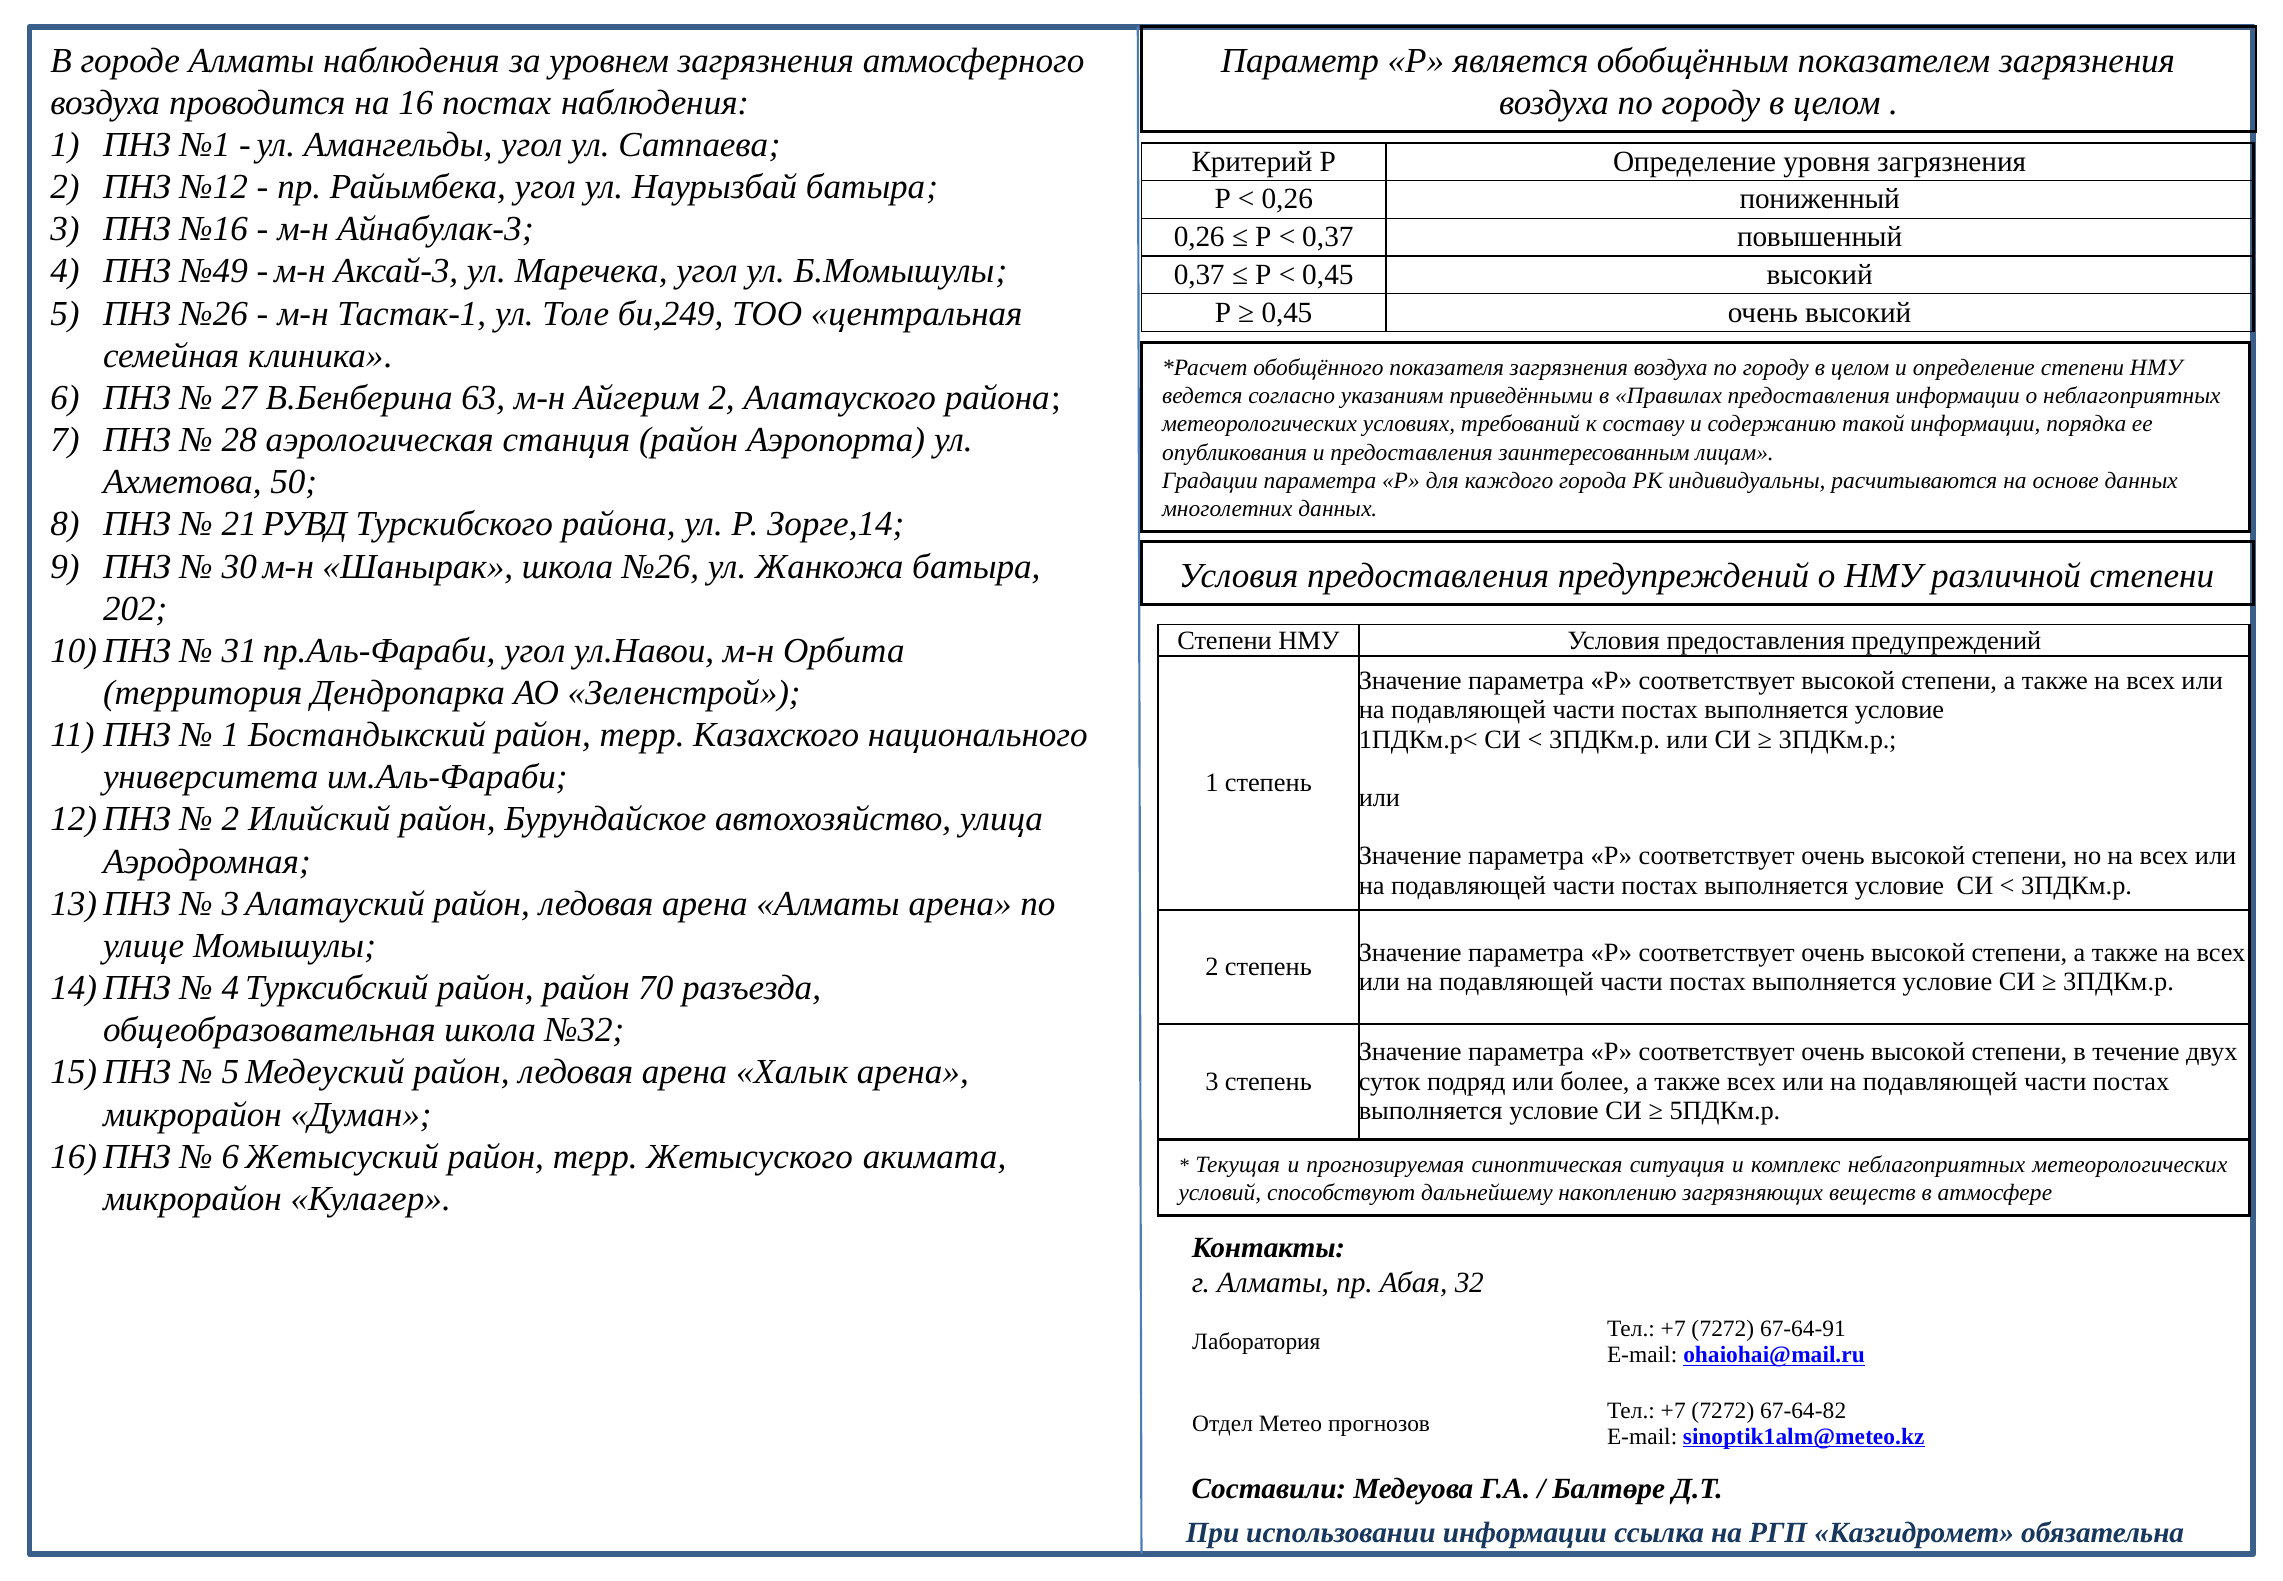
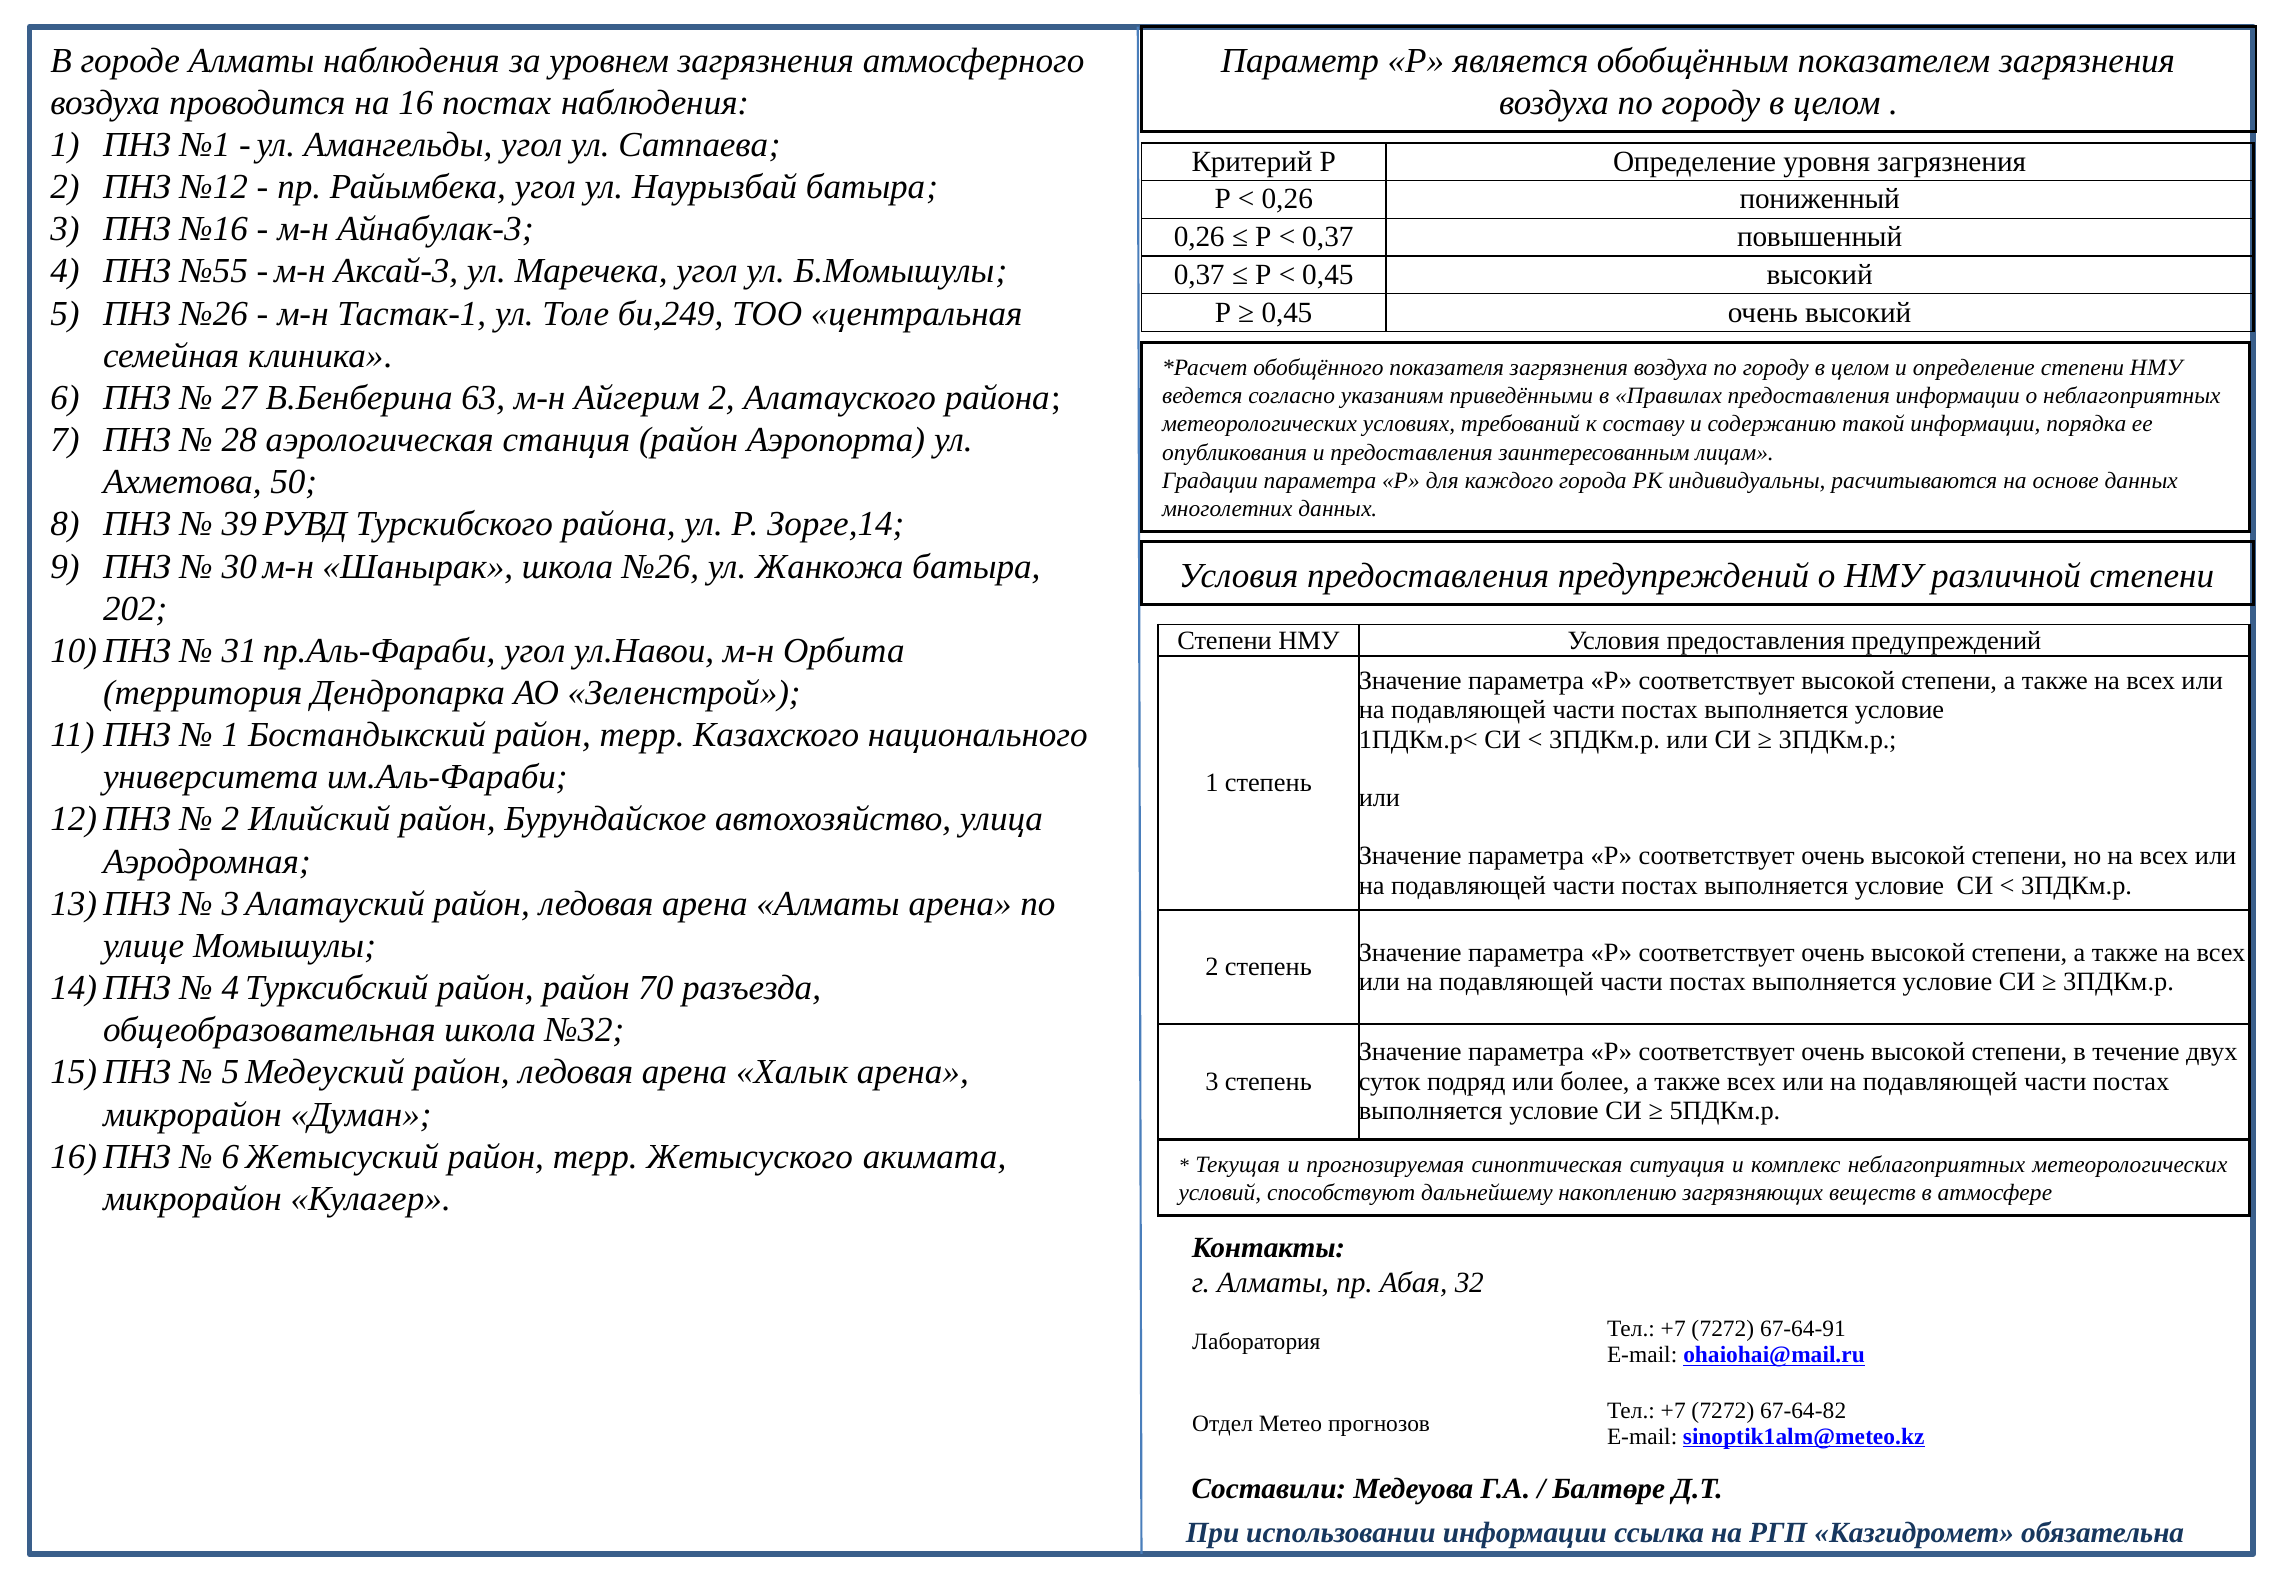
№49: №49 -> №55 (214, 271)
21: 21 -> 39 (239, 524)
